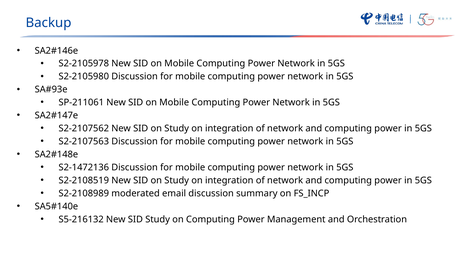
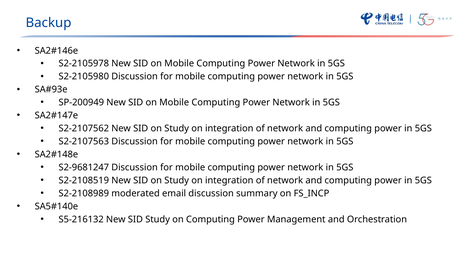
SP-211061: SP-211061 -> SP-200949 (81, 102)
S2-1472136: S2-1472136 -> S2-9681247 (84, 167)
